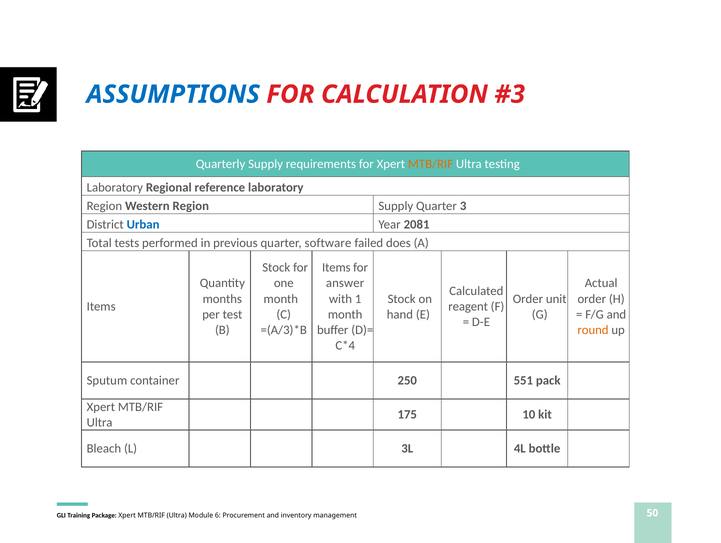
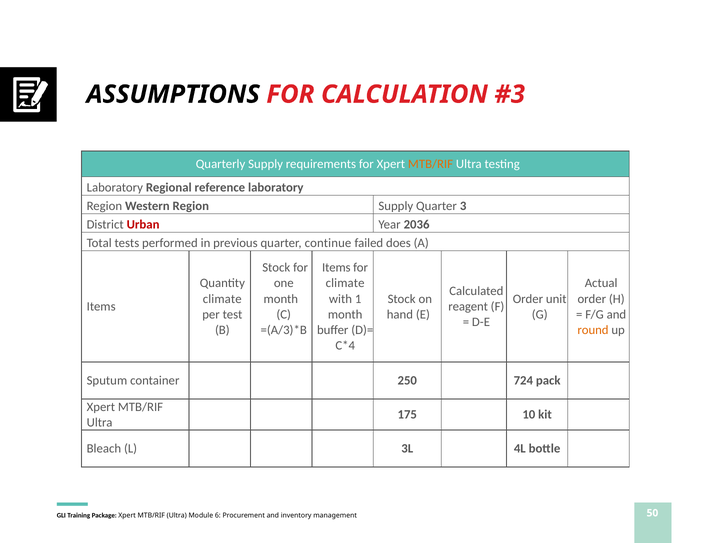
ASSUMPTIONS colour: blue -> black (173, 94)
Urban colour: blue -> red (143, 225)
2081: 2081 -> 2036 (417, 225)
software: software -> continue (328, 243)
answer: answer -> climate (345, 283)
months: months -> climate (222, 299)
551: 551 -> 724 (523, 380)
